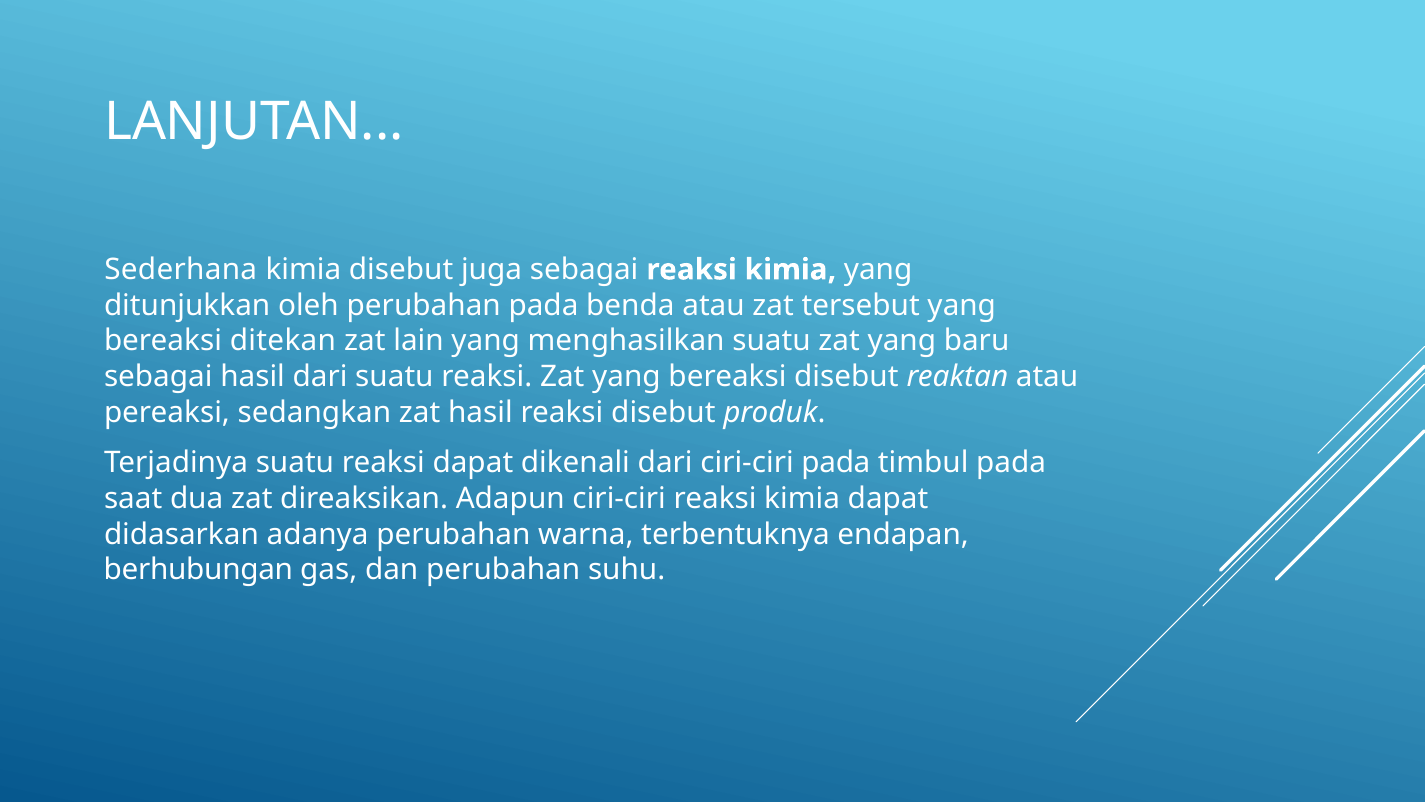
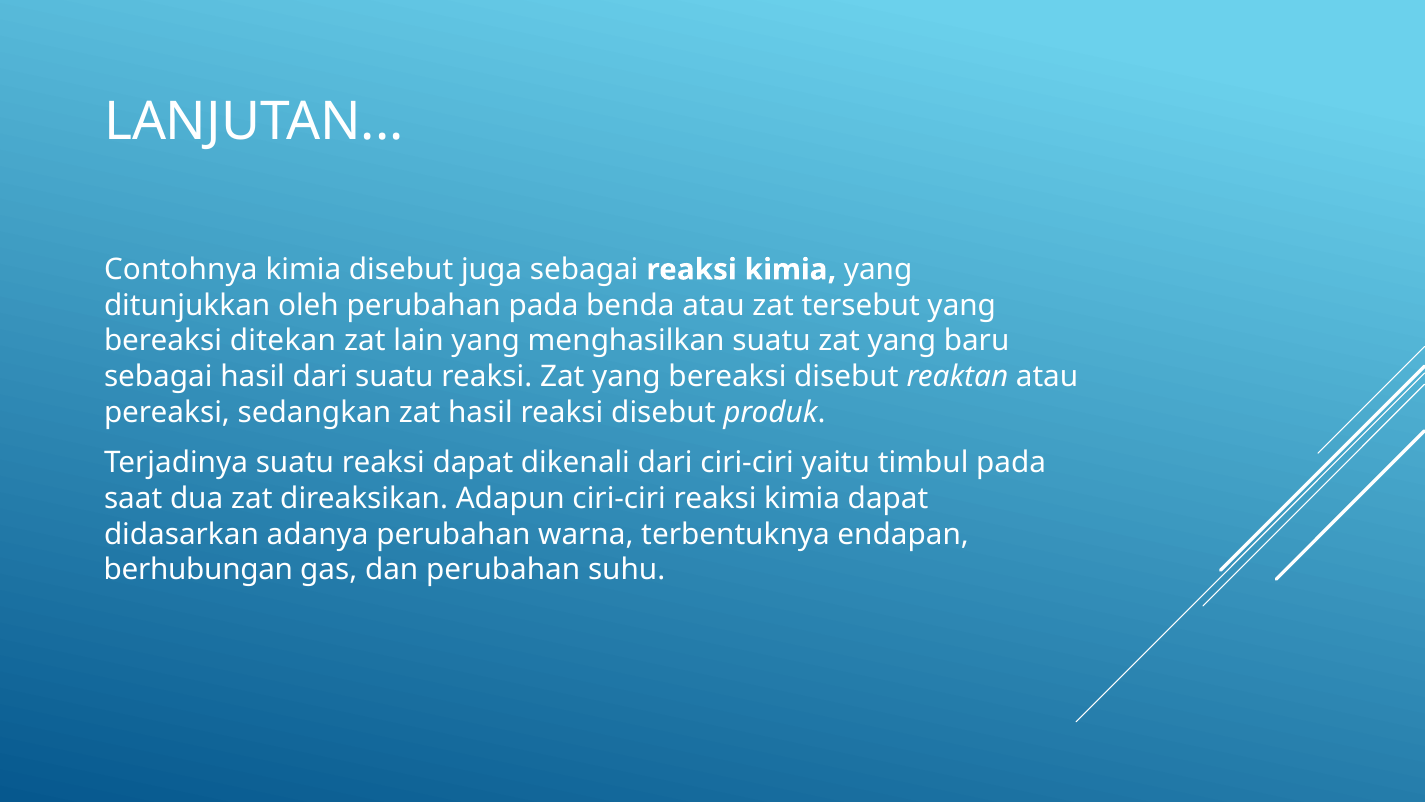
Sederhana: Sederhana -> Contohnya (181, 270)
ciri-ciri pada: pada -> yaitu (836, 463)
